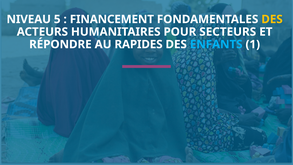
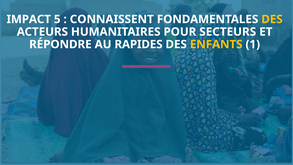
NIVEAU: NIVEAU -> IMPACT (29, 19)
FINANCEMENT: FINANCEMENT -> CONNAISSENT (112, 19)
ENFANTS colour: light blue -> yellow (216, 44)
